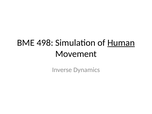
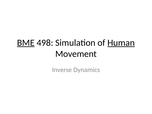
BME underline: none -> present (26, 43)
